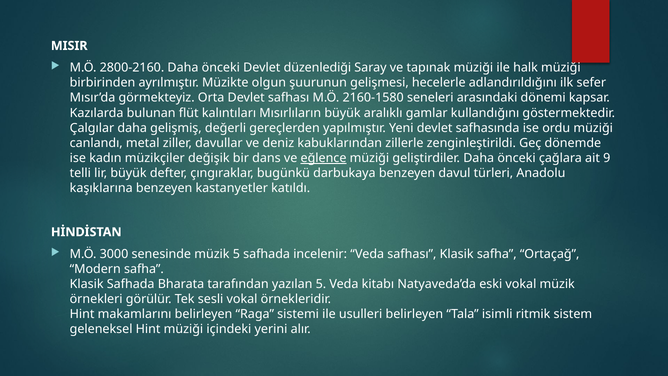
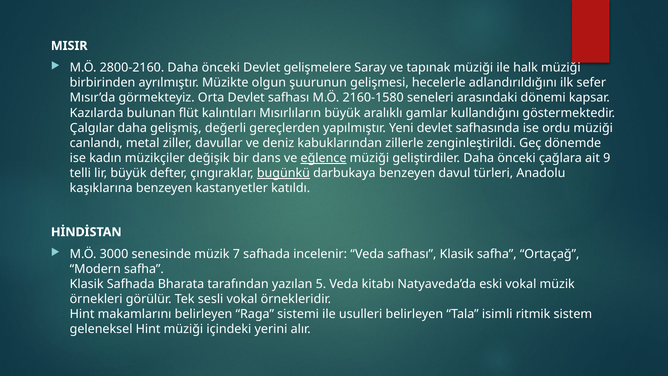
düzenlediği: düzenlediği -> gelişmelere (317, 68)
bugünkü underline: none -> present (283, 173)
müzik 5: 5 -> 7 (236, 254)
